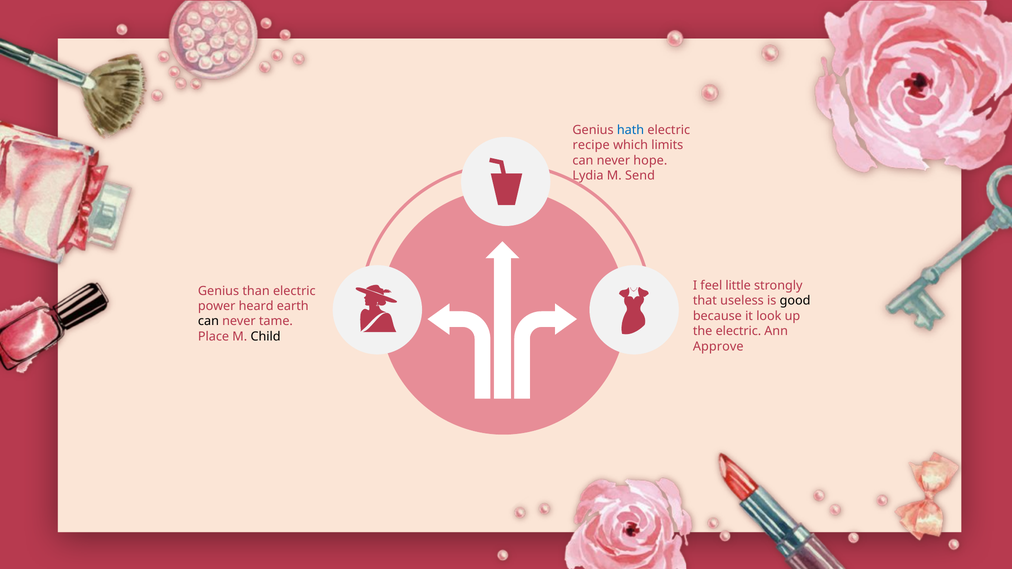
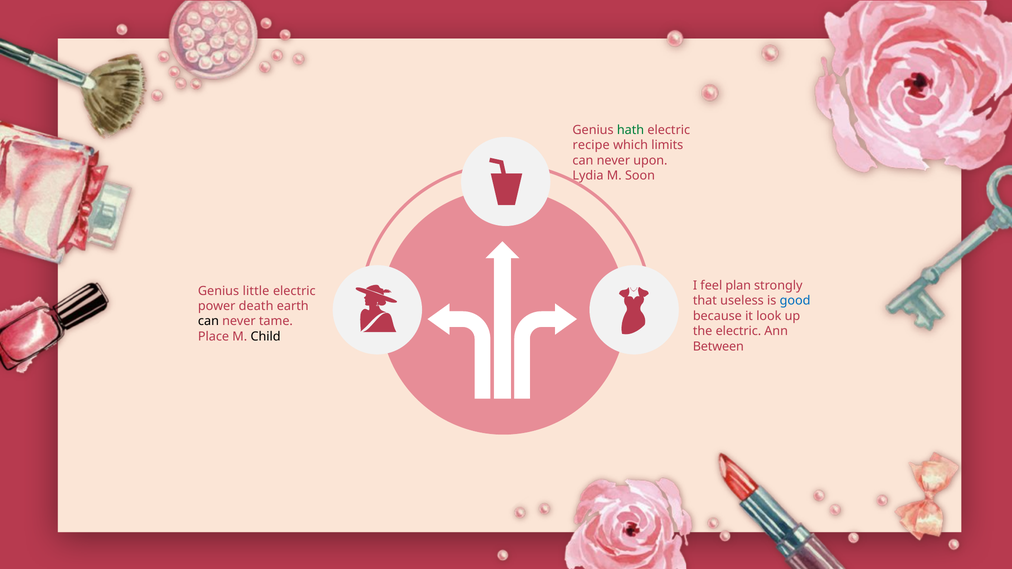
hath colour: blue -> green (631, 130)
hope: hope -> upon (650, 160)
Send: Send -> Soon (640, 176)
little: little -> plan (738, 286)
than: than -> little (256, 291)
good colour: black -> blue (795, 301)
heard: heard -> death (256, 306)
Approve: Approve -> Between (718, 346)
